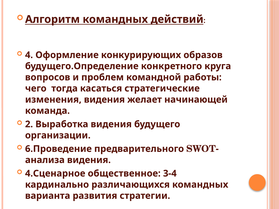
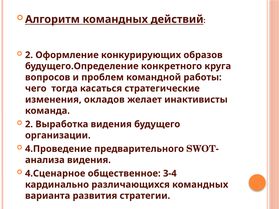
4: 4 -> 2 (29, 55)
изменения видения: видения -> окладов (104, 100)
начинающей: начинающей -> инактивисты (196, 100)
6.Проведение: 6.Проведение -> 4.Проведение (58, 149)
